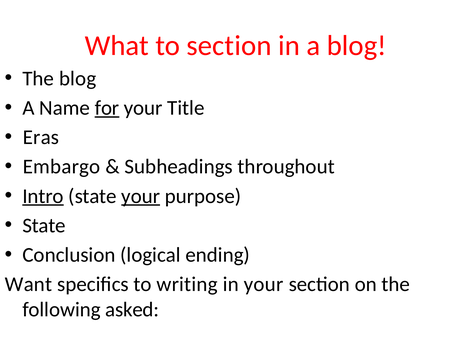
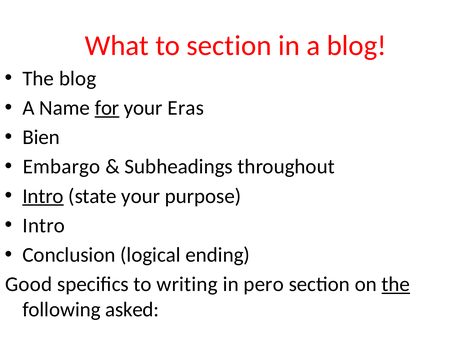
Title: Title -> Eras (186, 108)
Eras: Eras -> Bien (41, 137)
your underline: present -> none (141, 196)
State: State -> Intro (44, 225)
Want: Want -> Good (29, 284)
in your: your -> pero (264, 284)
the underline: none -> present (396, 284)
